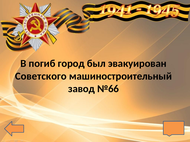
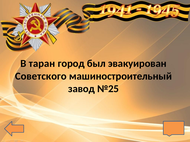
погиб: погиб -> таран (42, 64)
№66: №66 -> №25 (108, 89)
